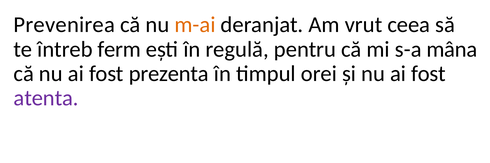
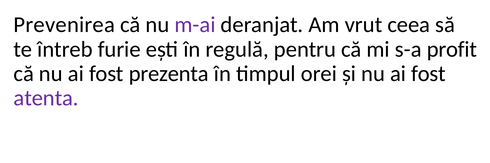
m-ai colour: orange -> purple (195, 25)
ferm: ferm -> furie (119, 49)
mâna: mâna -> profit (452, 49)
